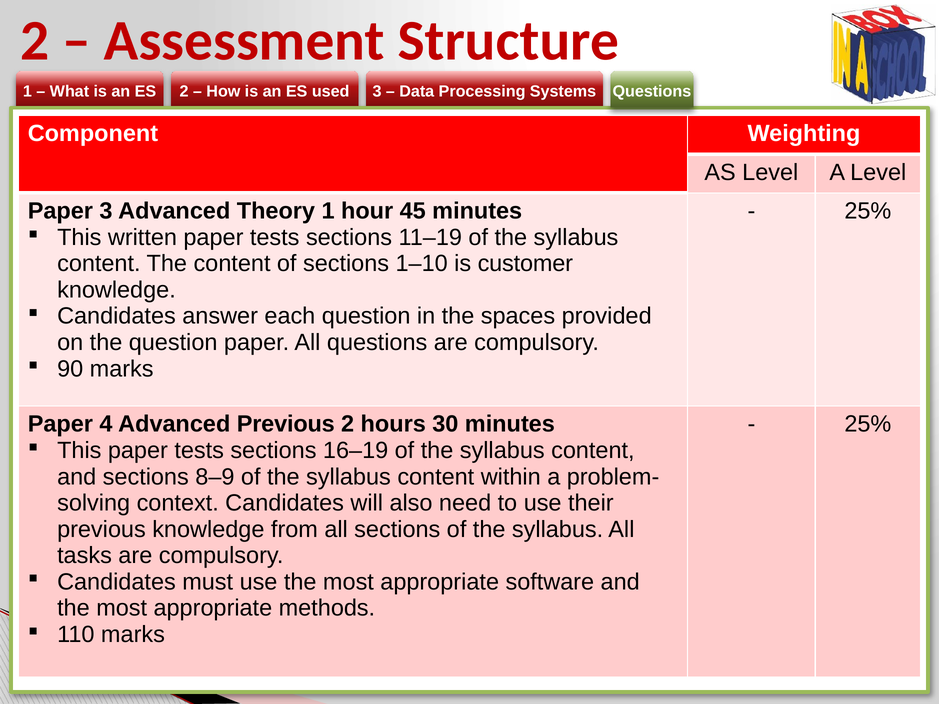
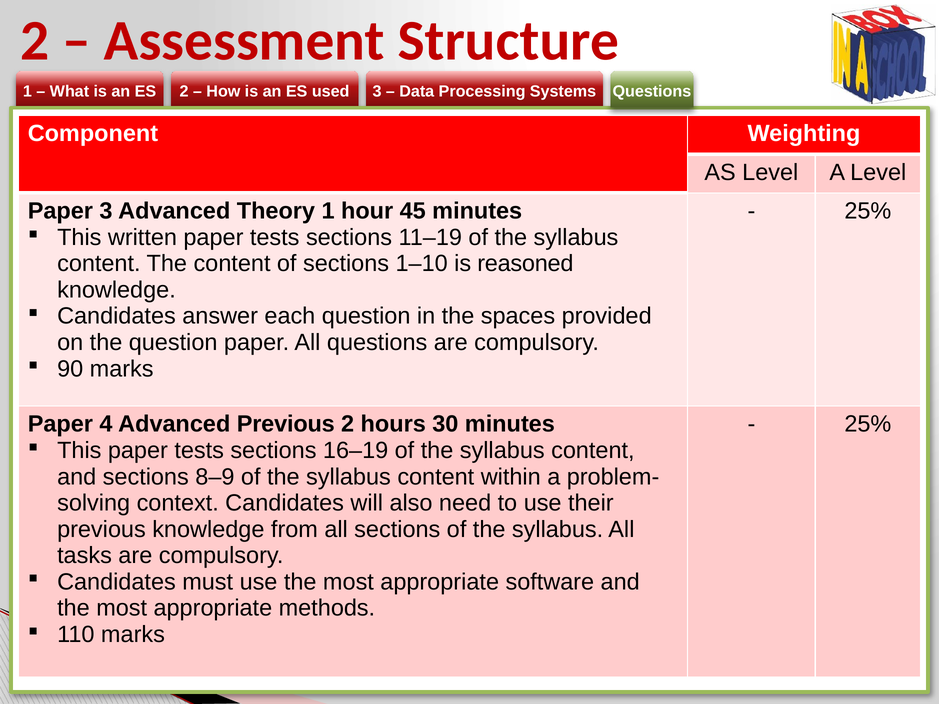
customer: customer -> reasoned (525, 264)
